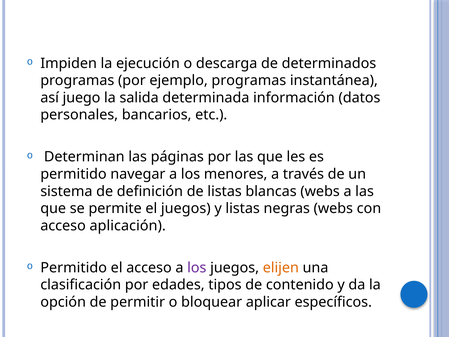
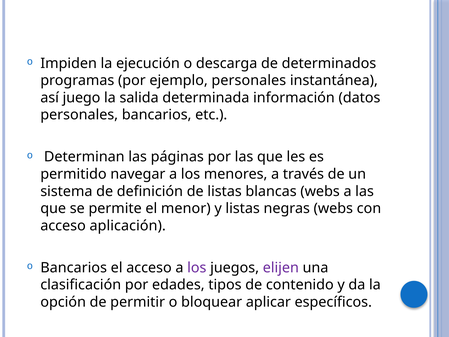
ejemplo programas: programas -> personales (249, 80)
el juegos: juegos -> menor (186, 208)
o Permitido: Permitido -> Bancarios (74, 267)
elijen colour: orange -> purple (281, 267)
